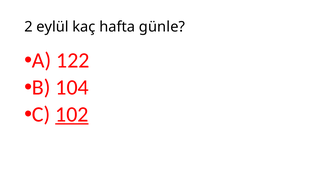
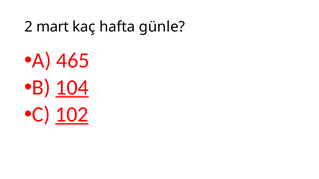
eylül: eylül -> mart (53, 27)
122: 122 -> 465 (73, 61)
104 underline: none -> present (72, 88)
